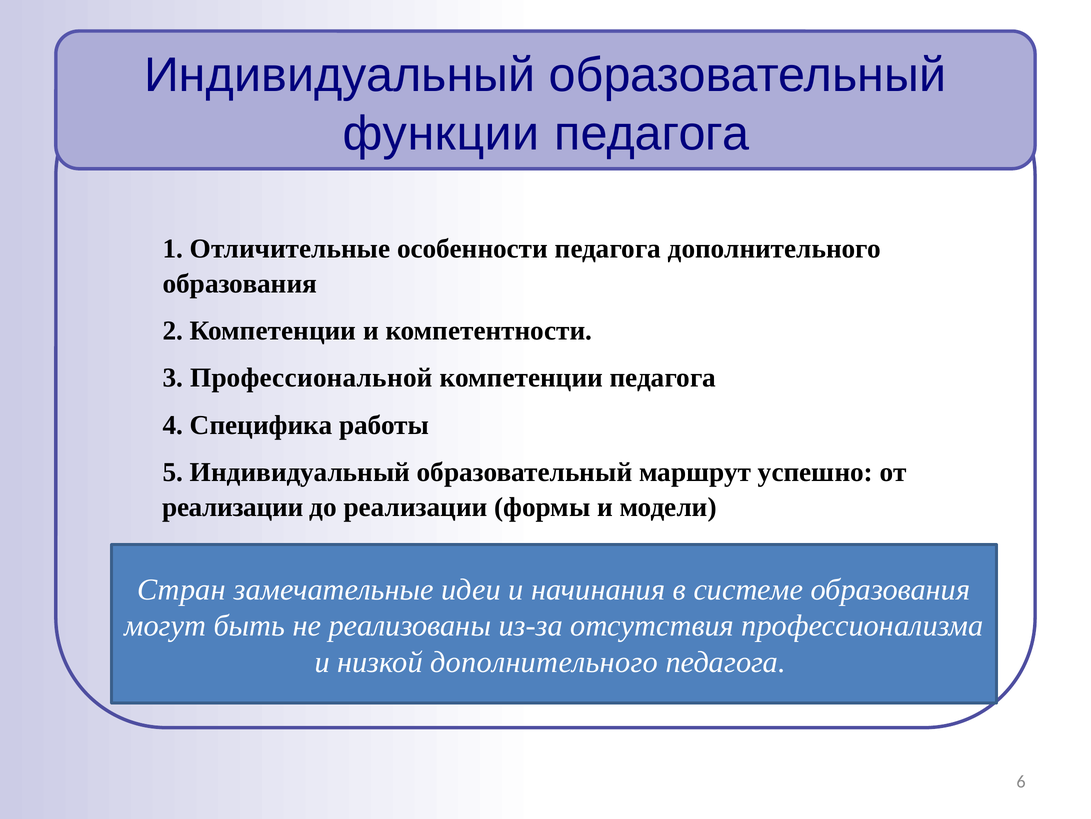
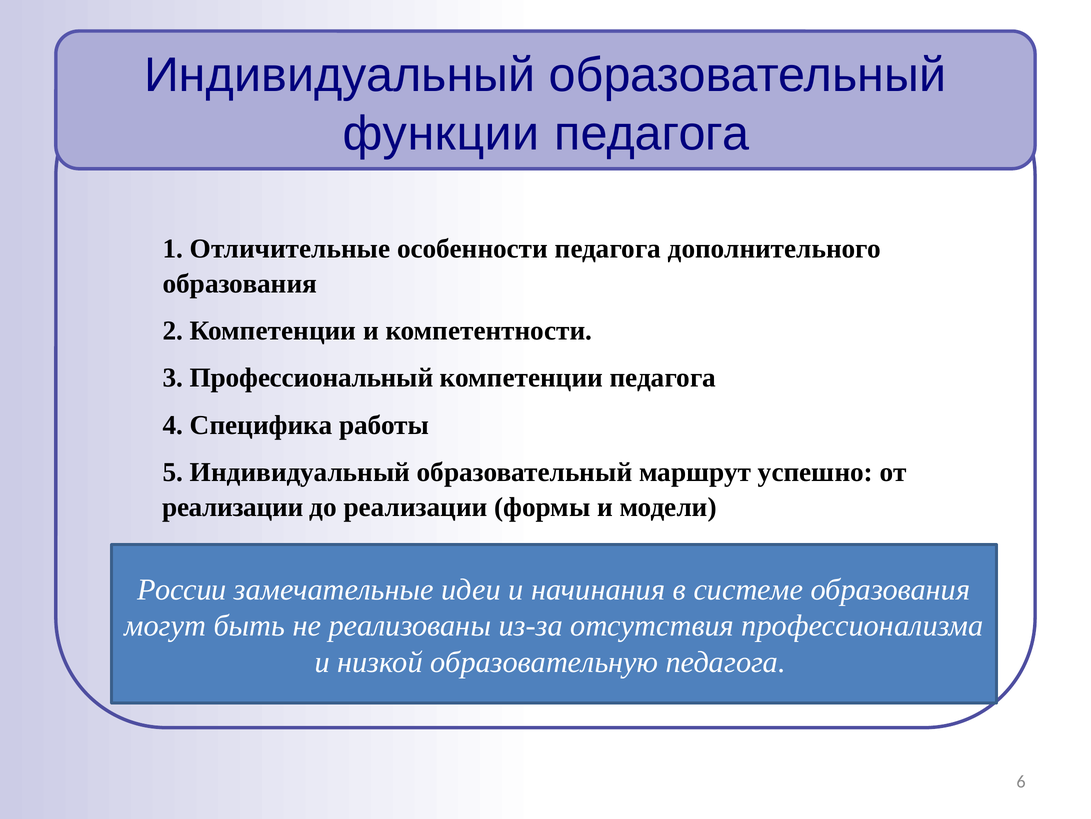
Профессиональной: Профессиональной -> Профессиональный (312, 378)
Стран: Стран -> России (182, 589)
низкой дополнительного: дополнительного -> образовательную (544, 662)
